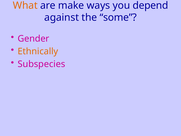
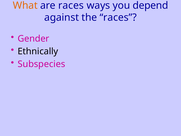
are make: make -> races (71, 5)
the some: some -> races (118, 17)
Ethnically colour: orange -> black (38, 51)
